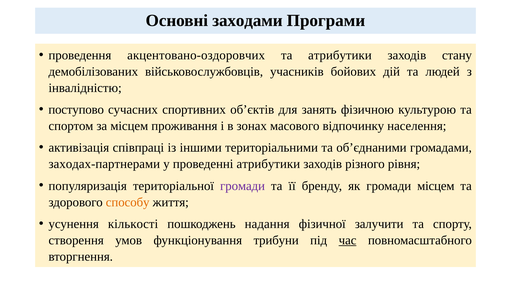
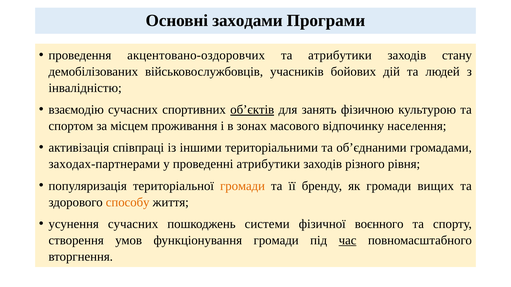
поступово: поступово -> взаємодію (76, 110)
об’єктів underline: none -> present (252, 110)
громади colour: purple -> orange (243, 186)
громади місцем: місцем -> вищих (436, 186)
усунення кількості: кількості -> сучасних (133, 224)
надання: надання -> системи (267, 224)
залучити: залучити -> воєнного (379, 224)
функціонування трибуни: трибуни -> громади (276, 241)
